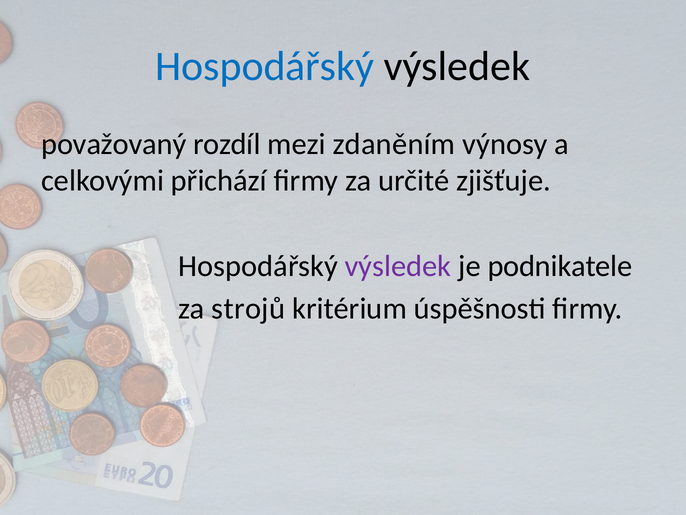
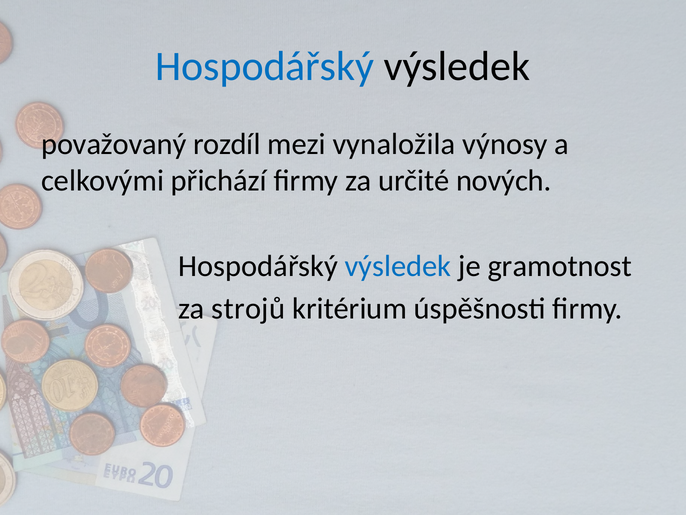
zdaněním: zdaněním -> vynaložila (394, 144)
zjišťuje: zjišťuje -> nových (504, 181)
výsledek colour: purple -> blue (398, 266)
podnikatele: podnikatele -> gramotnost (560, 266)
